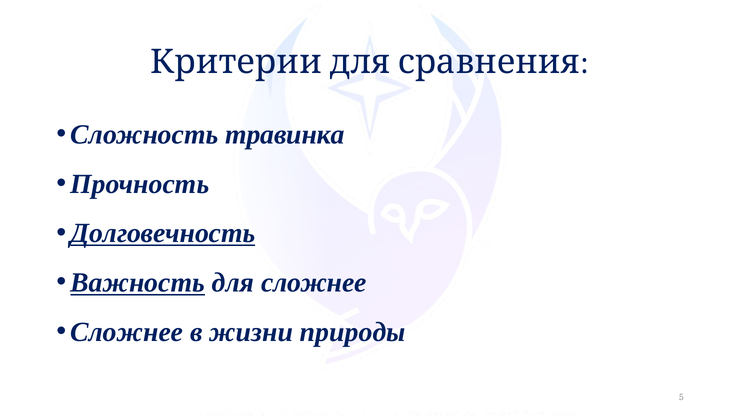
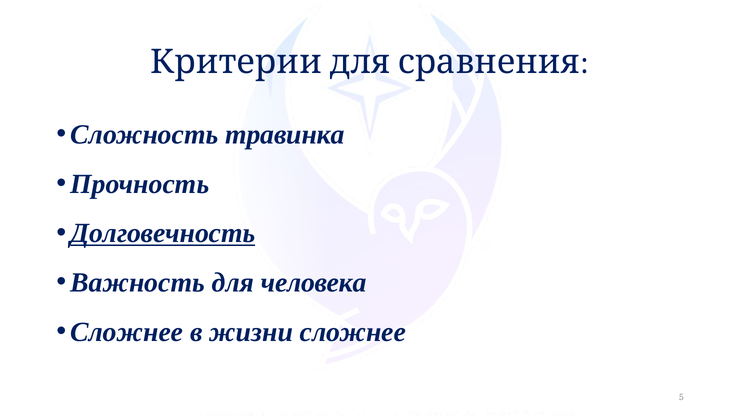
Важность underline: present -> none (138, 283)
для сложнее: сложнее -> человека (314, 283)
жизни природы: природы -> сложнее (353, 332)
